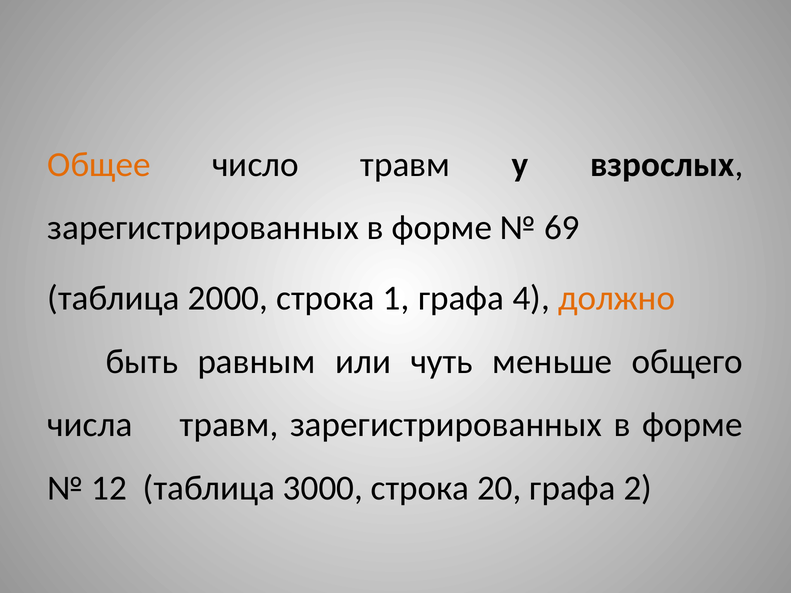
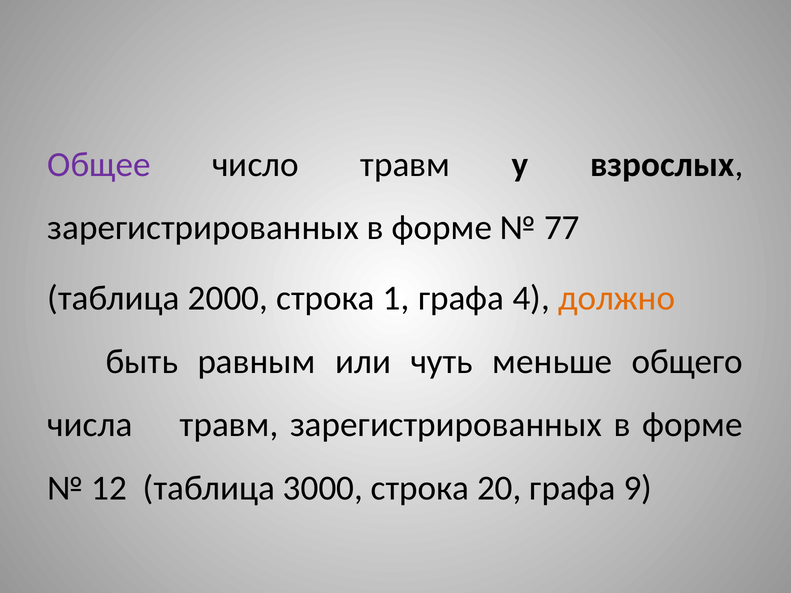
Общее colour: orange -> purple (99, 165)
69: 69 -> 77 (562, 228)
2: 2 -> 9 (638, 488)
